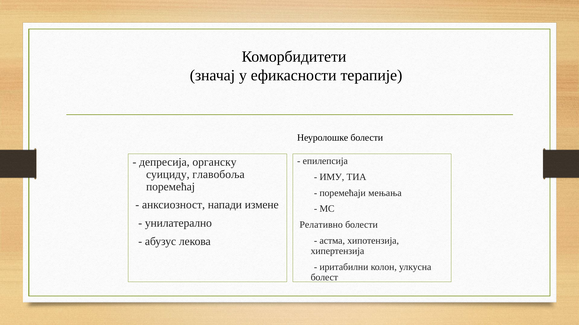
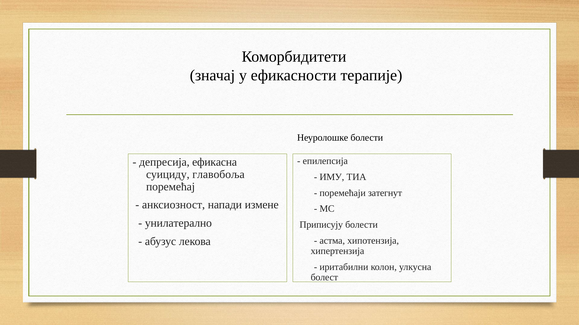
органску: органску -> ефикасна (215, 162)
мењања: мењања -> затегнут (385, 193)
Релативно: Релативно -> Приписују (321, 225)
